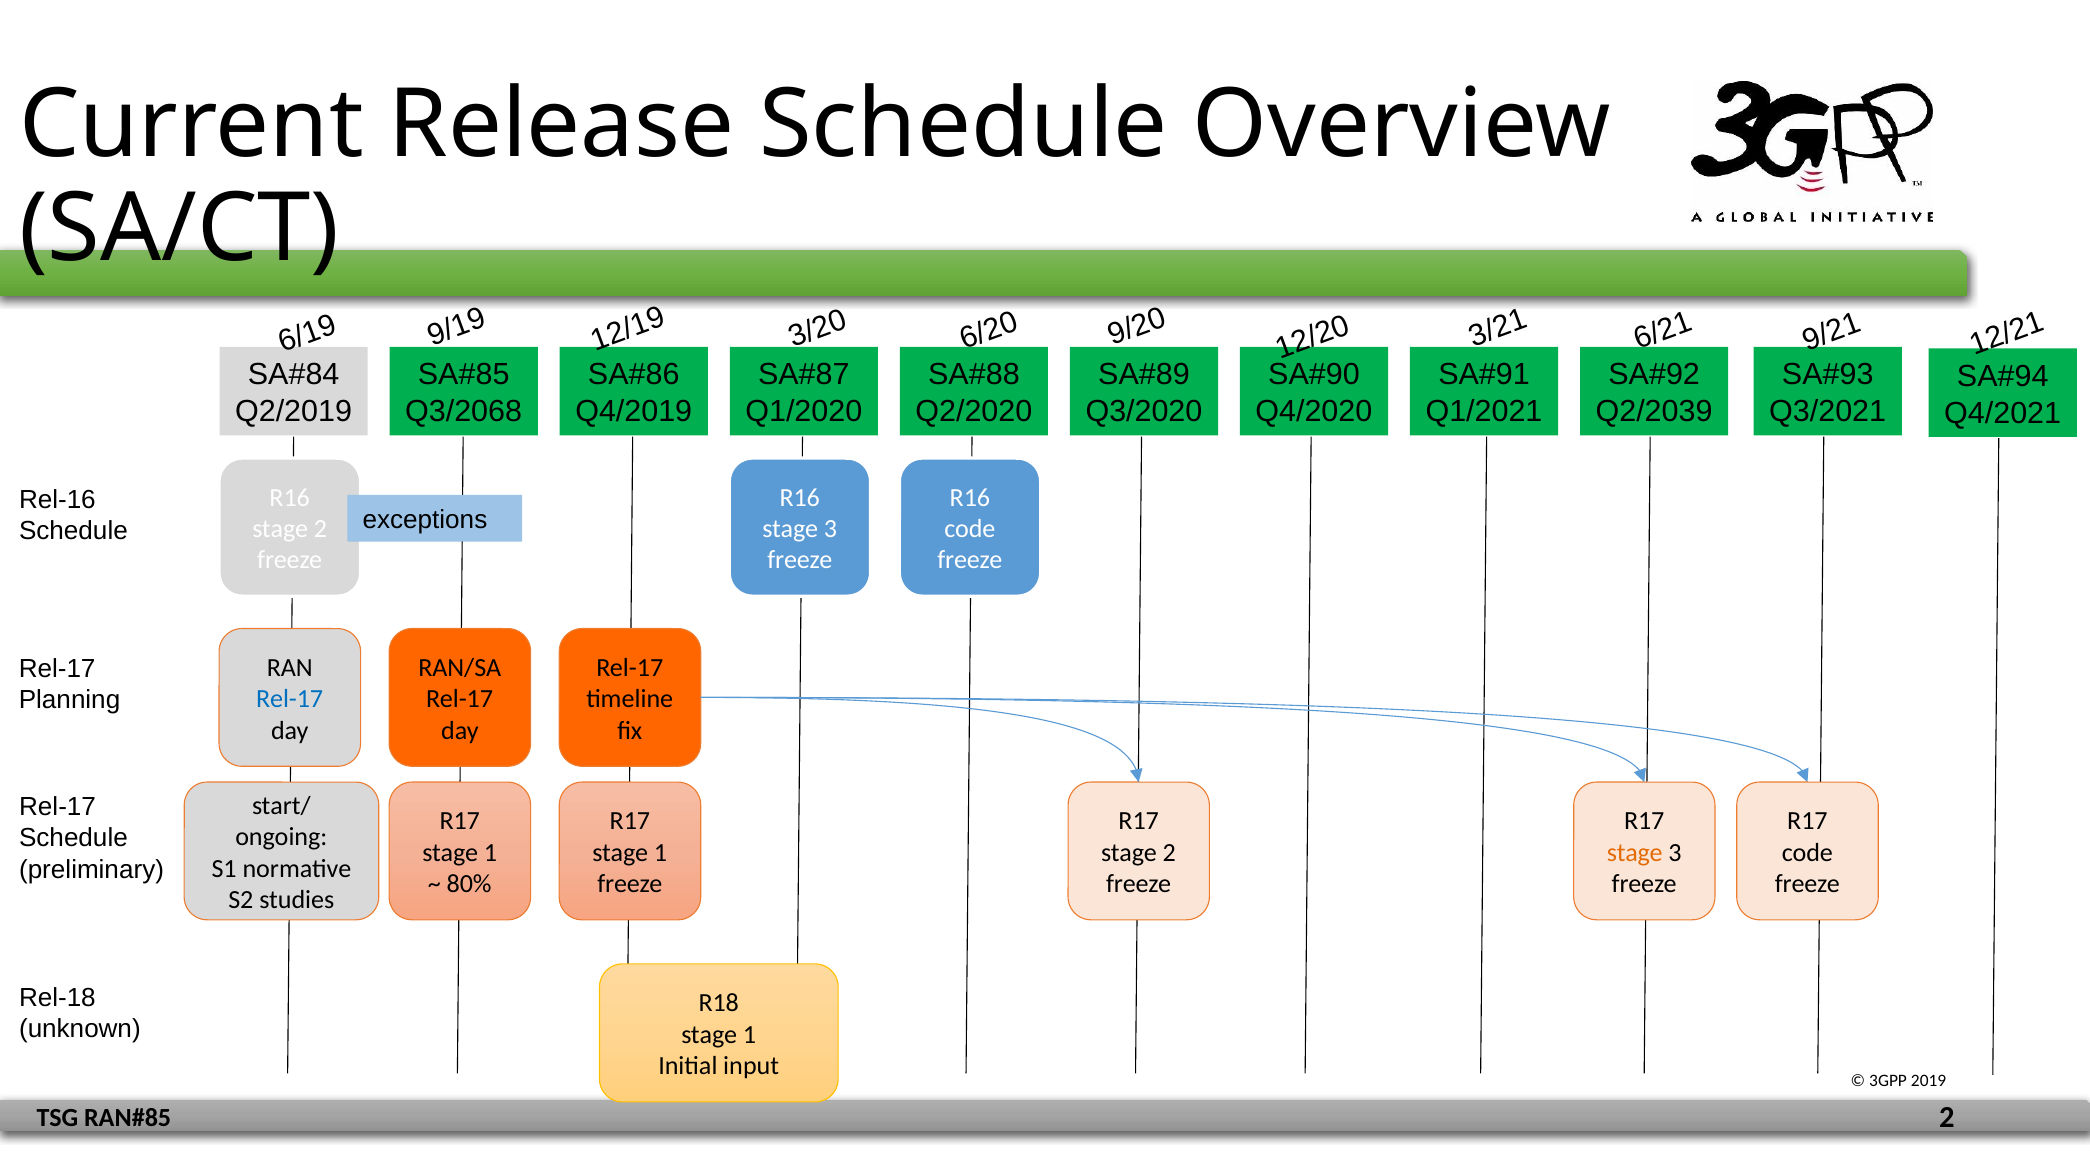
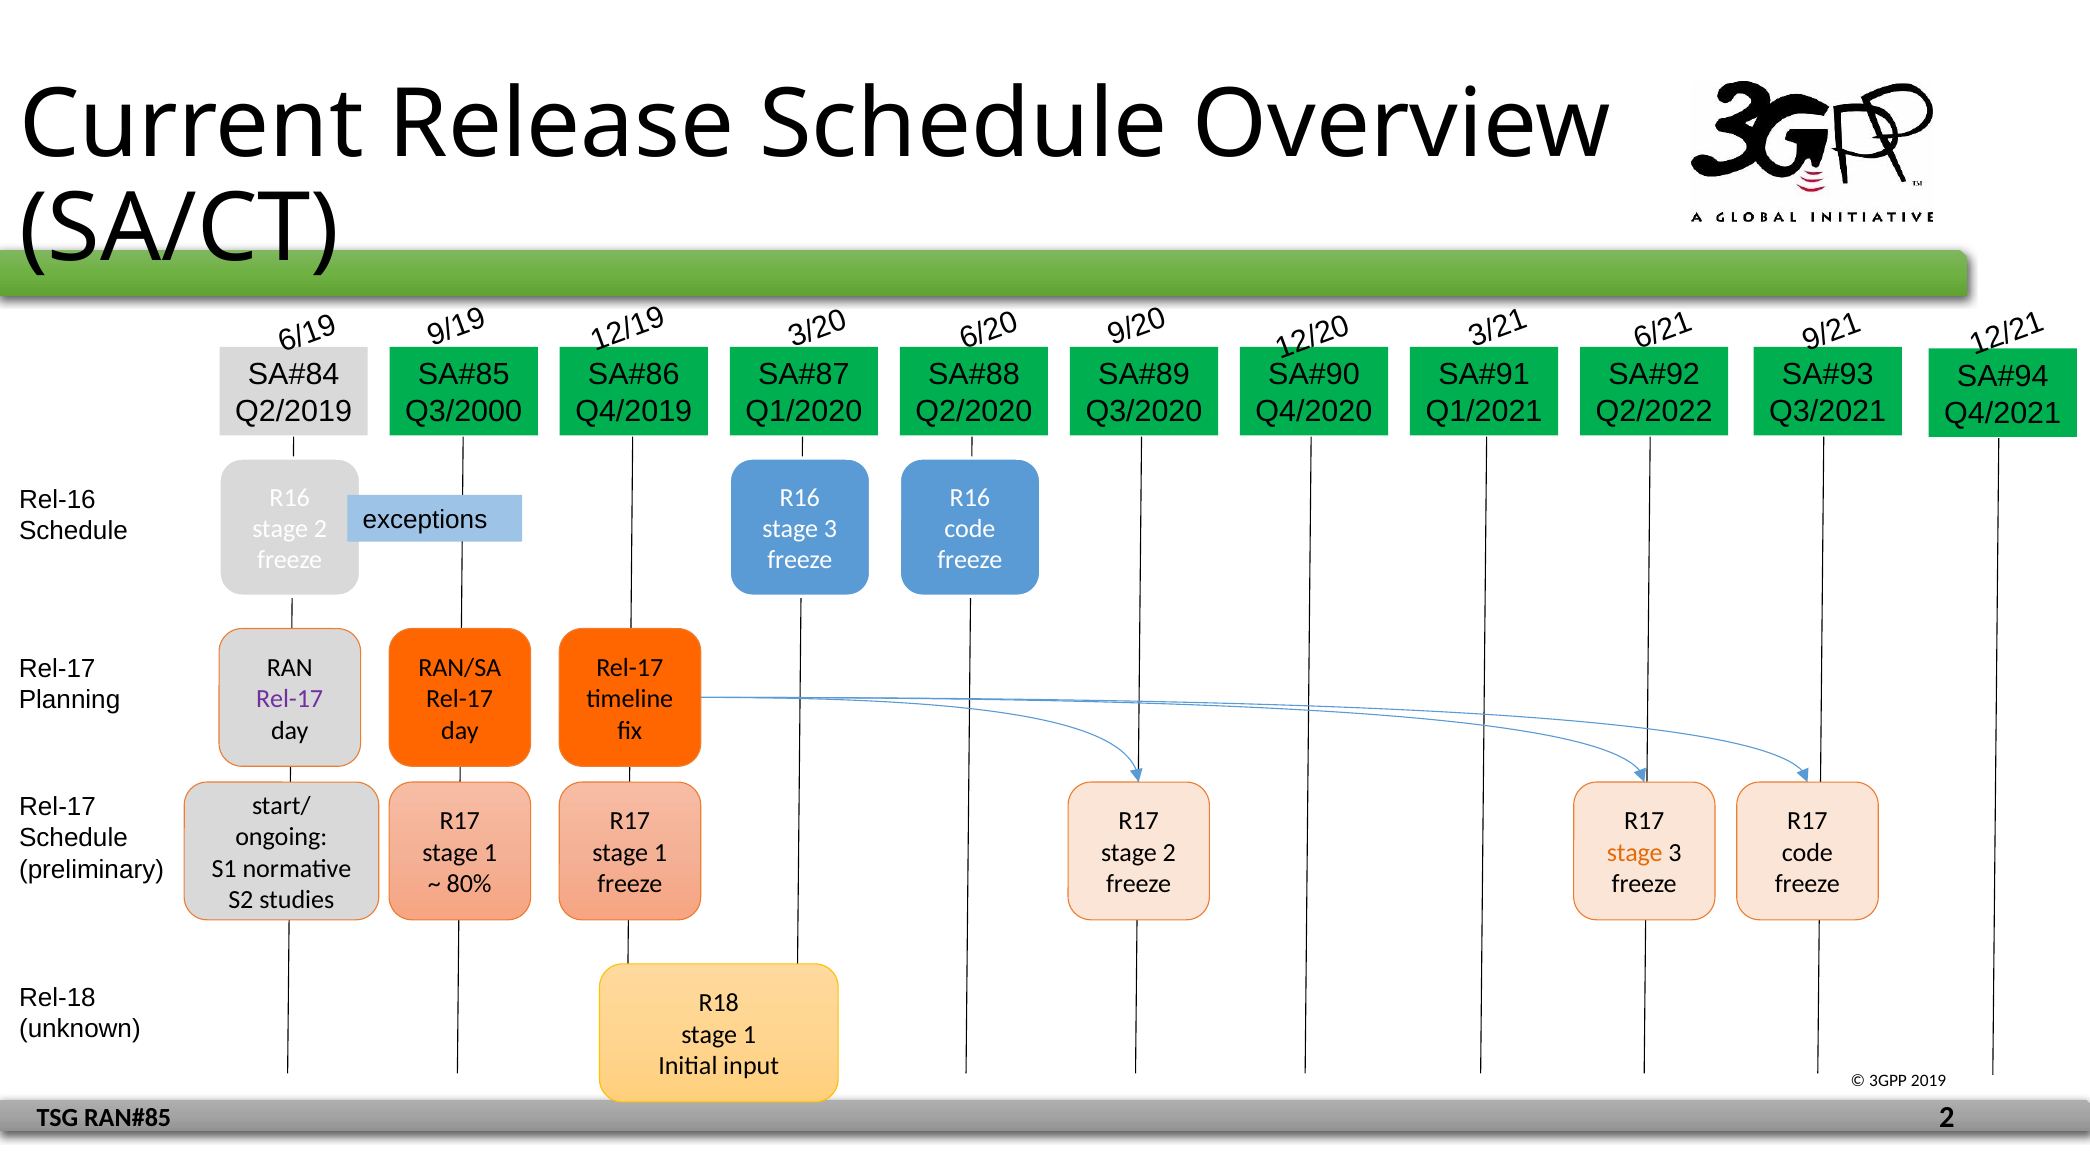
Q3/2068: Q3/2068 -> Q3/2000 (464, 411)
Q2/2039: Q2/2039 -> Q2/2022 (1654, 411)
Rel-17 colour: blue -> purple (290, 699)
